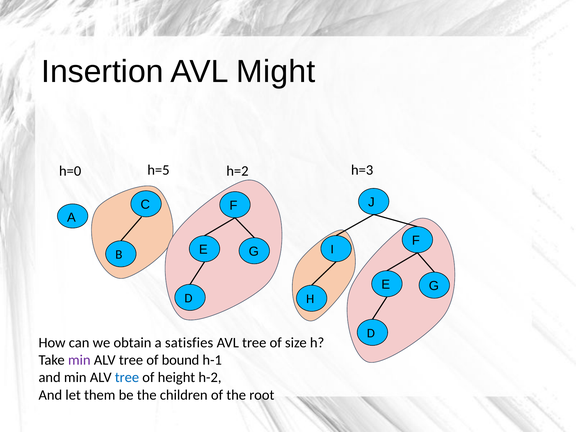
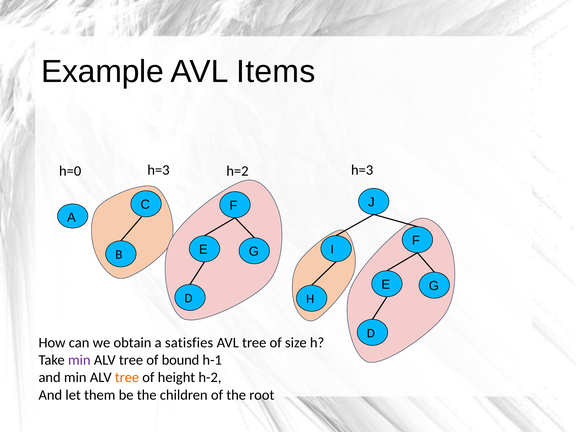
Insertion: Insertion -> Example (102, 72)
Might: Might -> Items (276, 72)
h=0 h=5: h=5 -> h=3 (158, 170)
tree colour: blue -> orange (127, 377)
